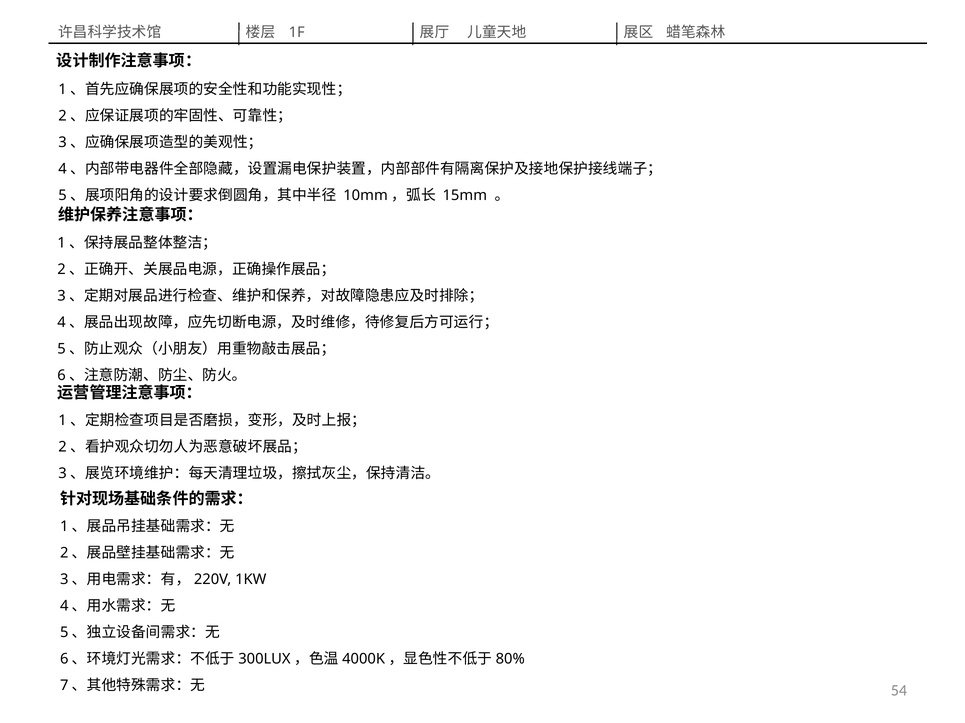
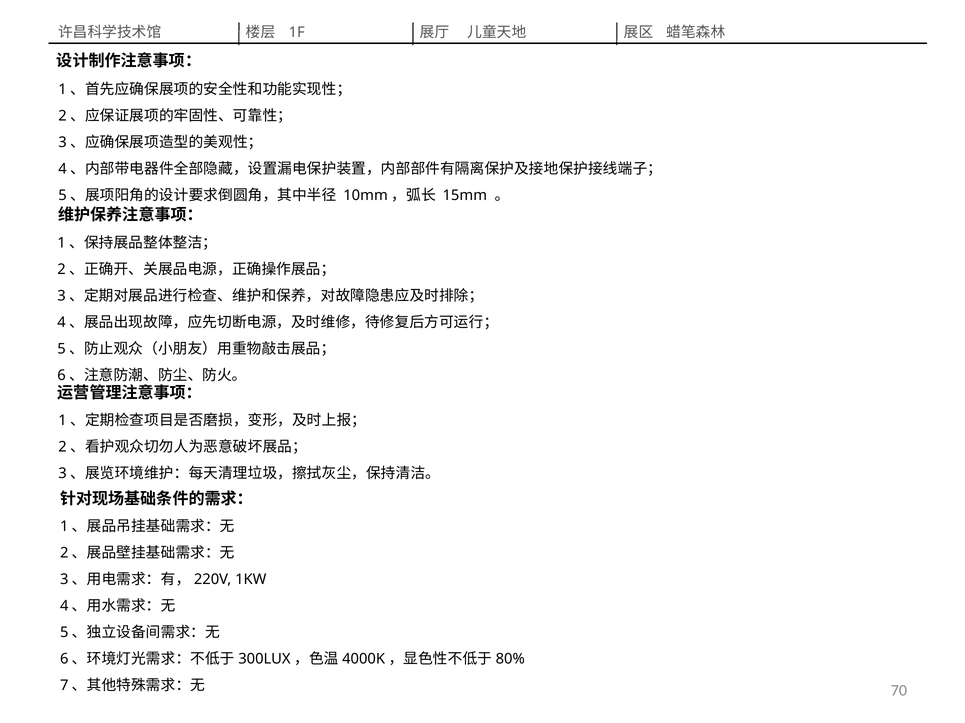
54: 54 -> 70 (899, 691)
